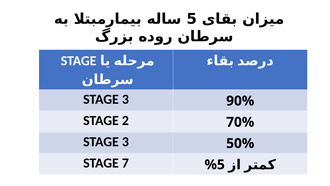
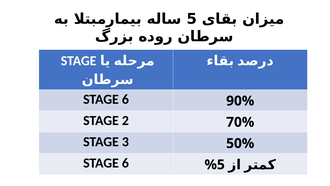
3: 3 -> 6 (125, 99)
7: 7 -> 6 (125, 163)
